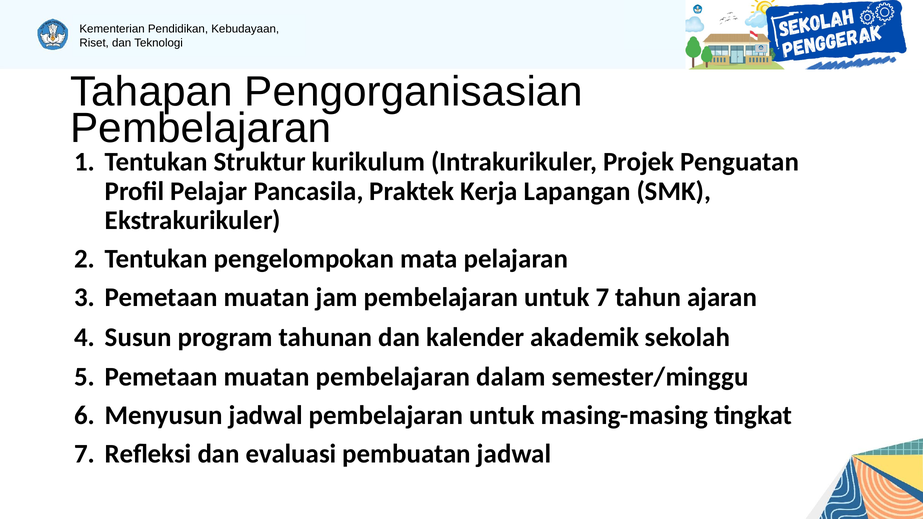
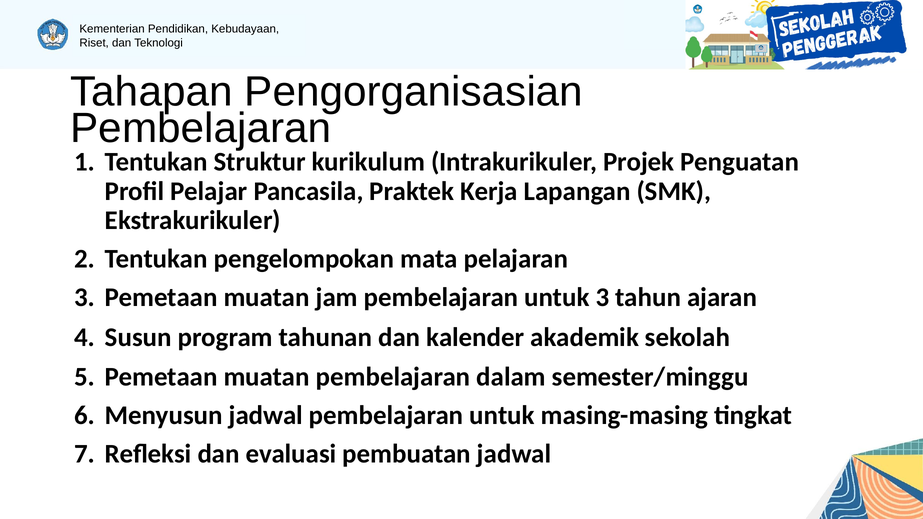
untuk 7: 7 -> 3 (602, 298)
